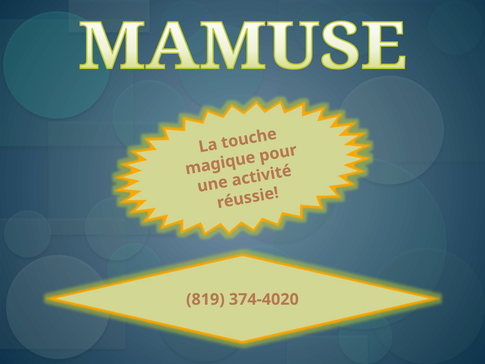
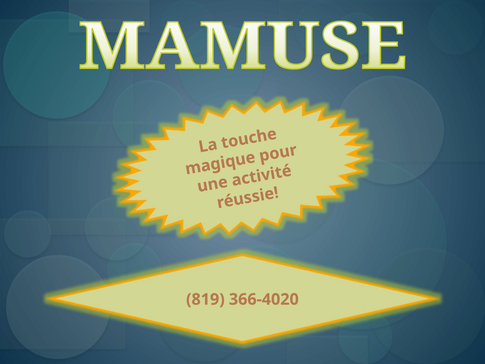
374-4020: 374-4020 -> 366-4020 (264, 299)
